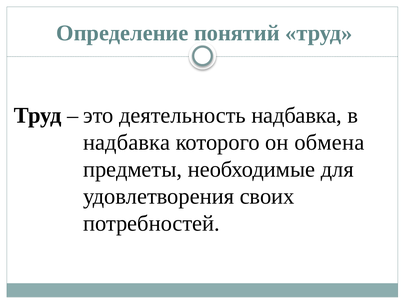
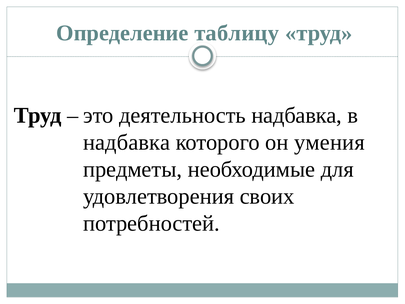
понятий: понятий -> таблицу (237, 33)
обмена: обмена -> умения (329, 142)
